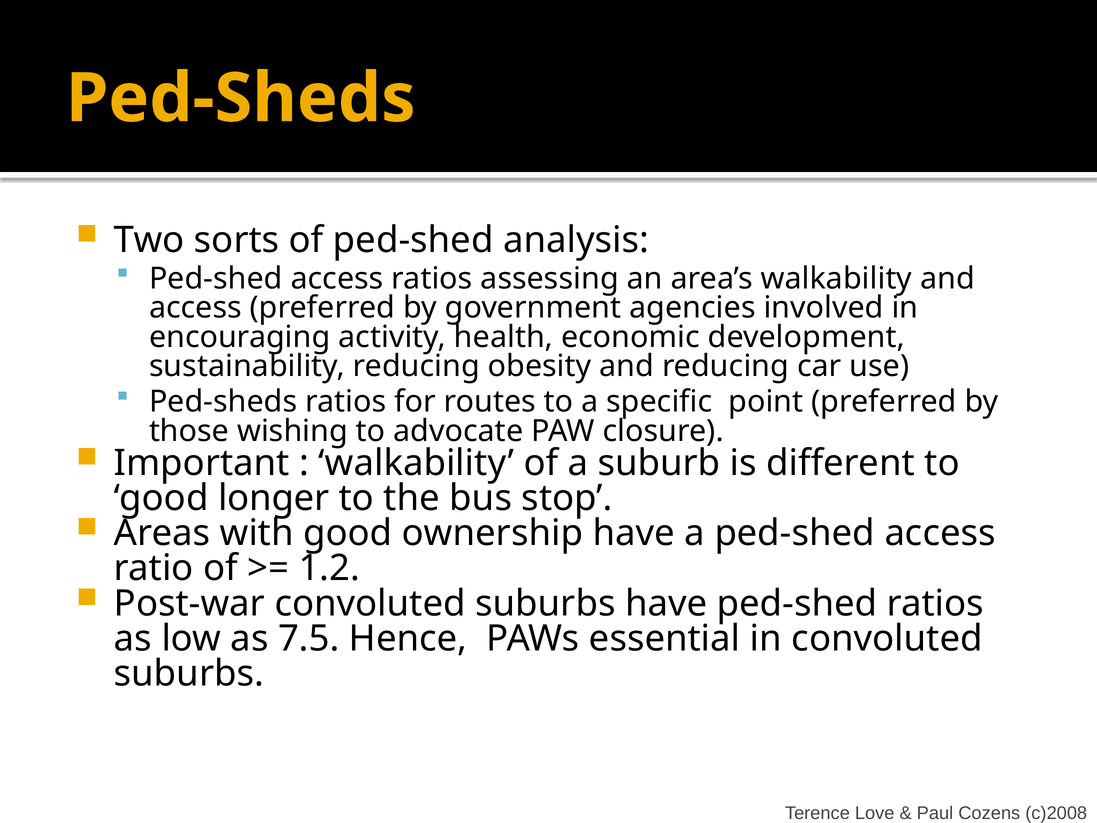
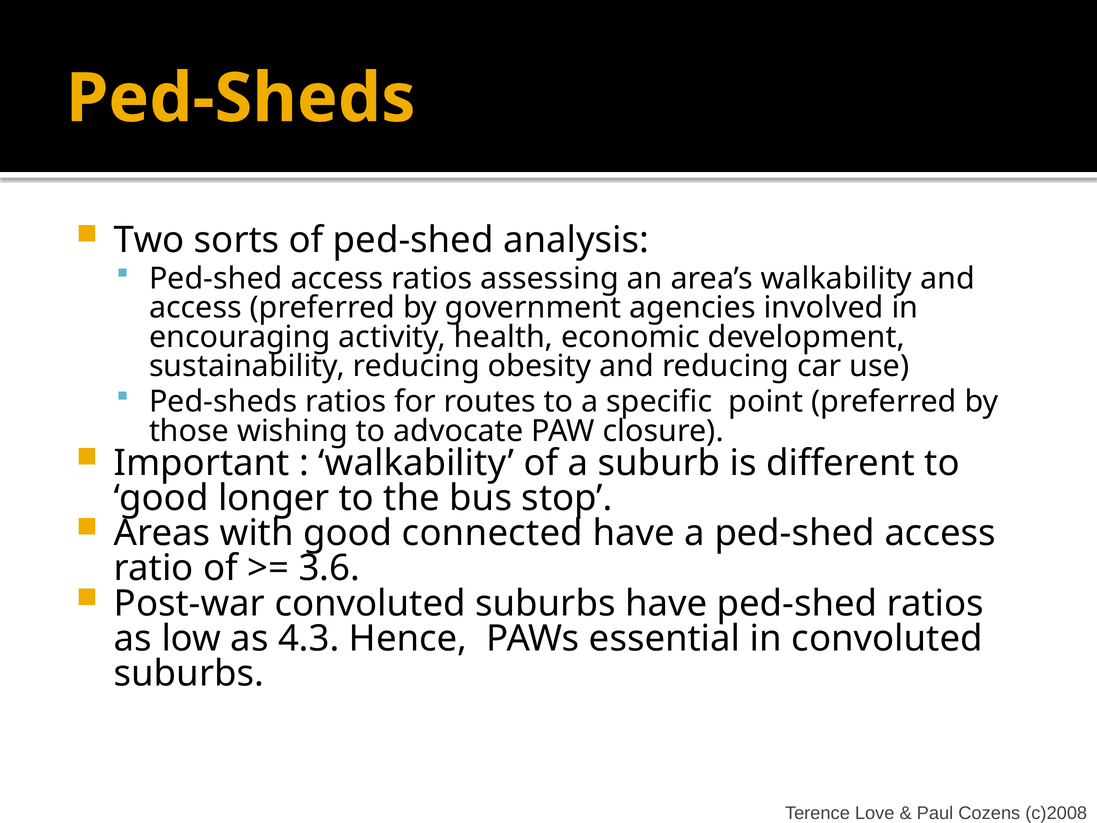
ownership: ownership -> connected (492, 533)
1.2: 1.2 -> 3.6 (329, 568)
7.5: 7.5 -> 4.3 (309, 638)
